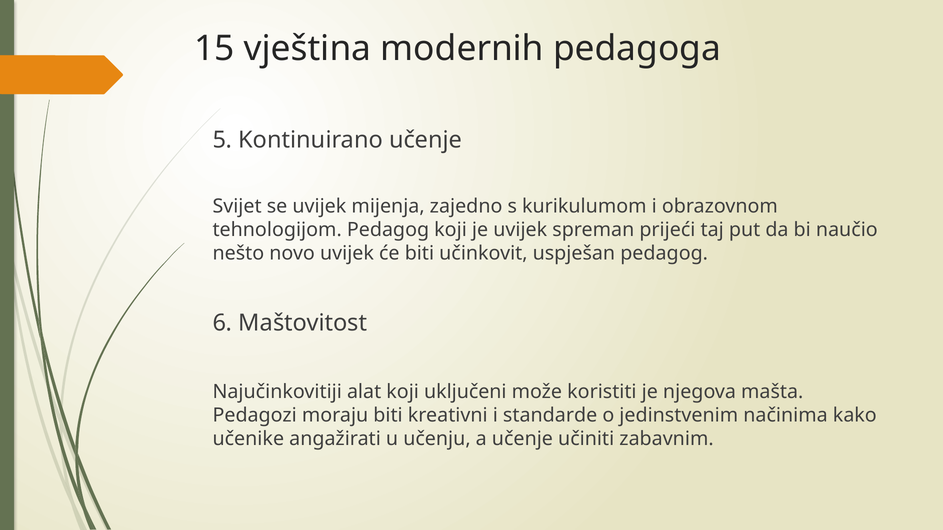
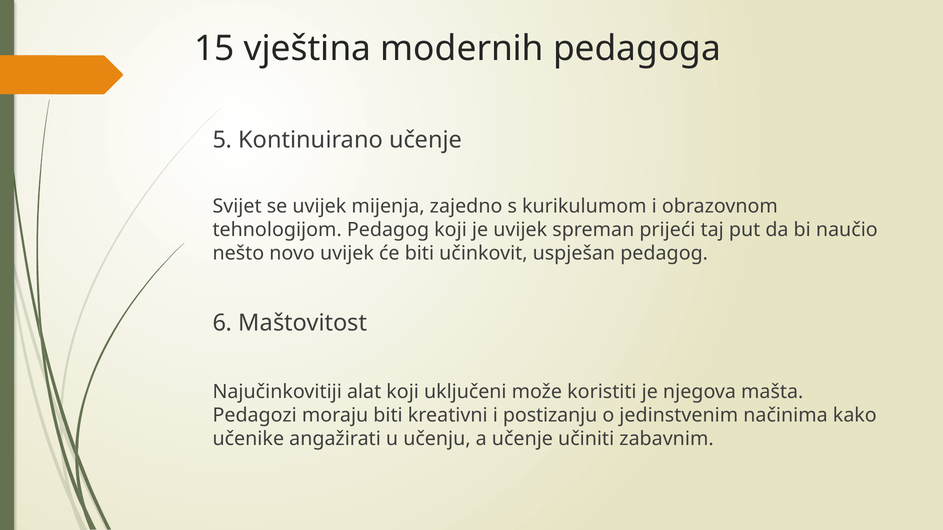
standarde: standarde -> postizanju (550, 416)
